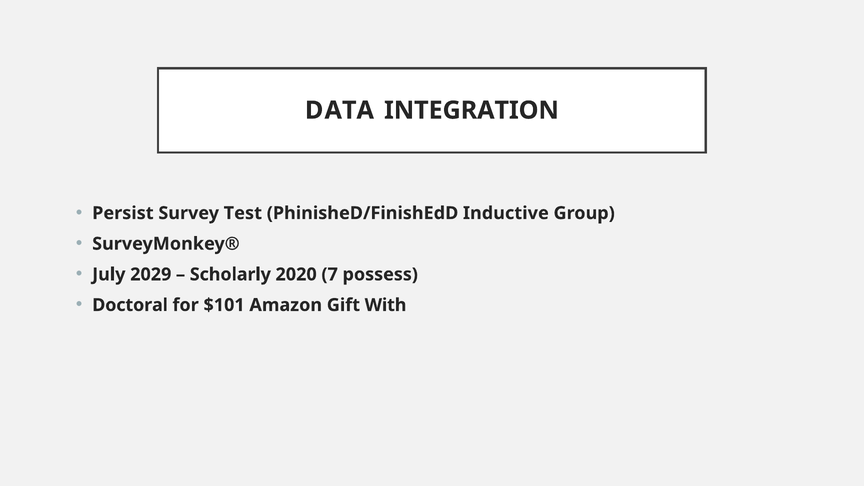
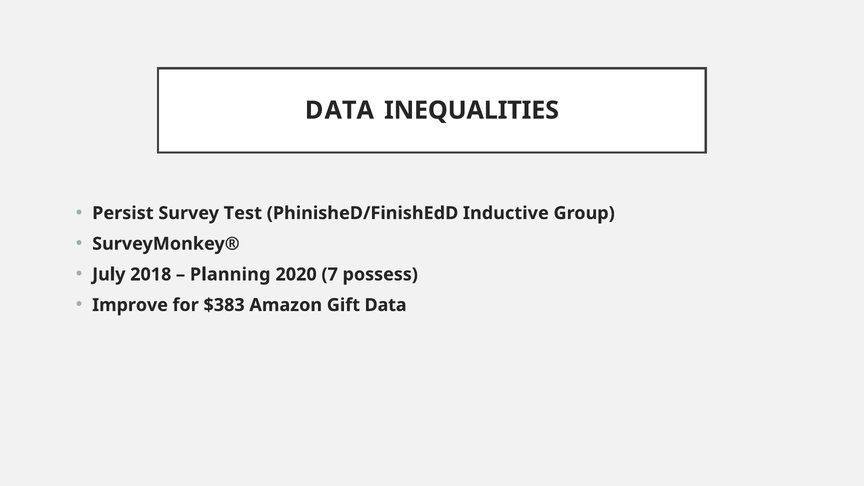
INTEGRATION: INTEGRATION -> INEQUALITIES (472, 110)
2029: 2029 -> 2018 (151, 274)
Scholarly: Scholarly -> Planning (230, 274)
Doctoral: Doctoral -> Improve (130, 305)
$101: $101 -> $383 (224, 305)
Gift With: With -> Data (386, 305)
